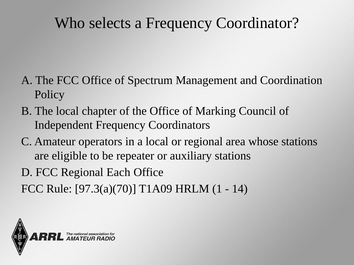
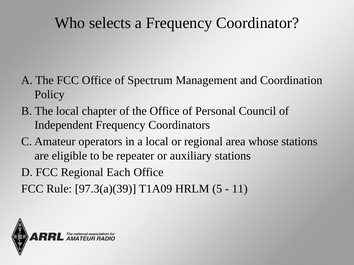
Marking: Marking -> Personal (216, 111)
97.3(a)(70: 97.3(a)(70 -> 97.3(a)(39 (106, 189)
1: 1 -> 5 (217, 189)
14: 14 -> 11 (240, 189)
